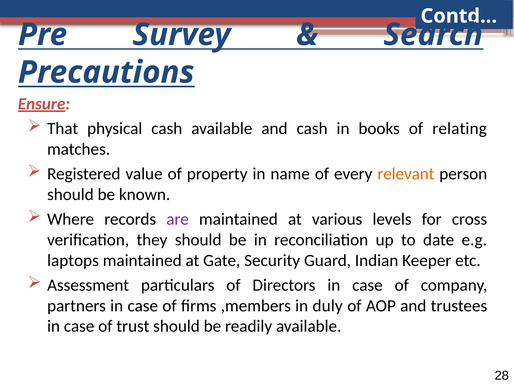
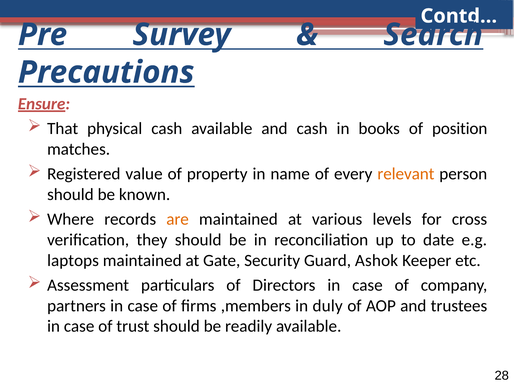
relating: relating -> position (460, 129)
are colour: purple -> orange (178, 220)
Indian: Indian -> Ashok (377, 261)
